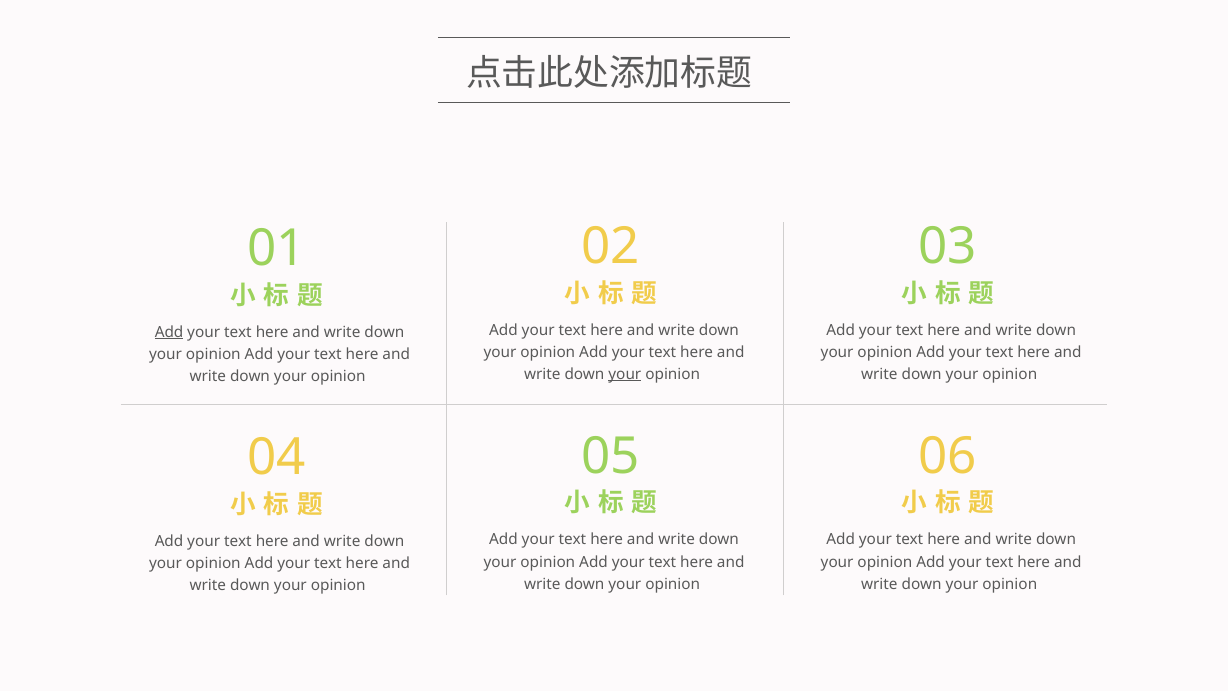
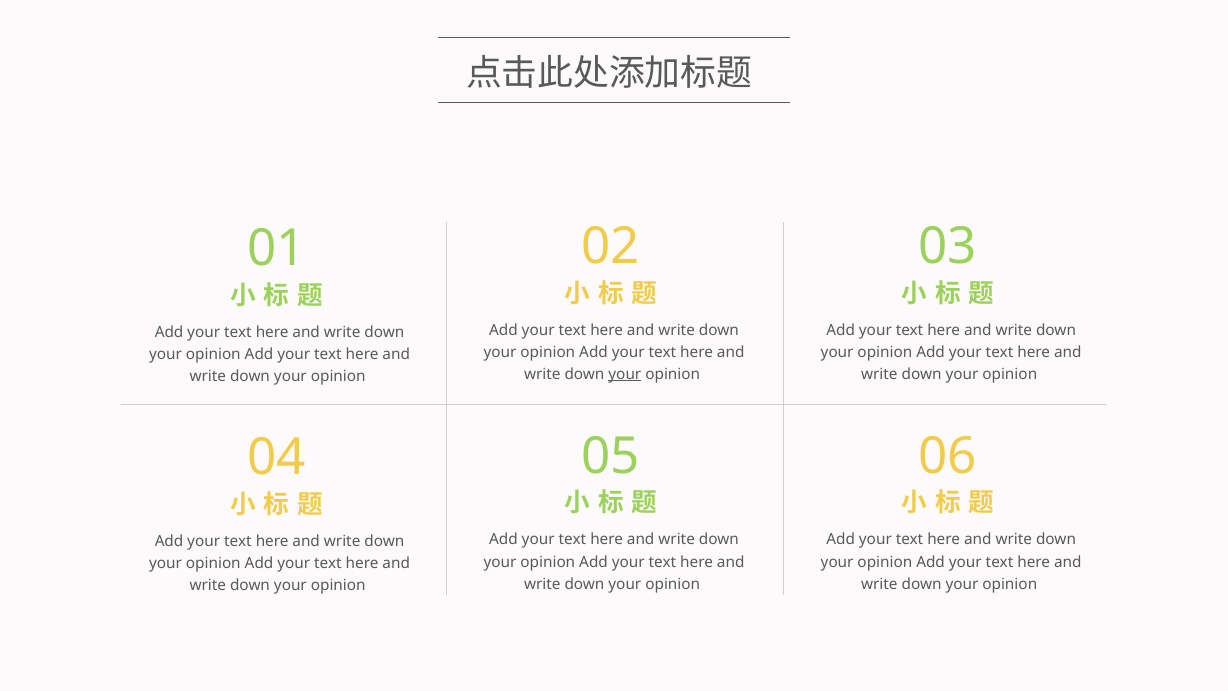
Add underline: present -> none (169, 332)
